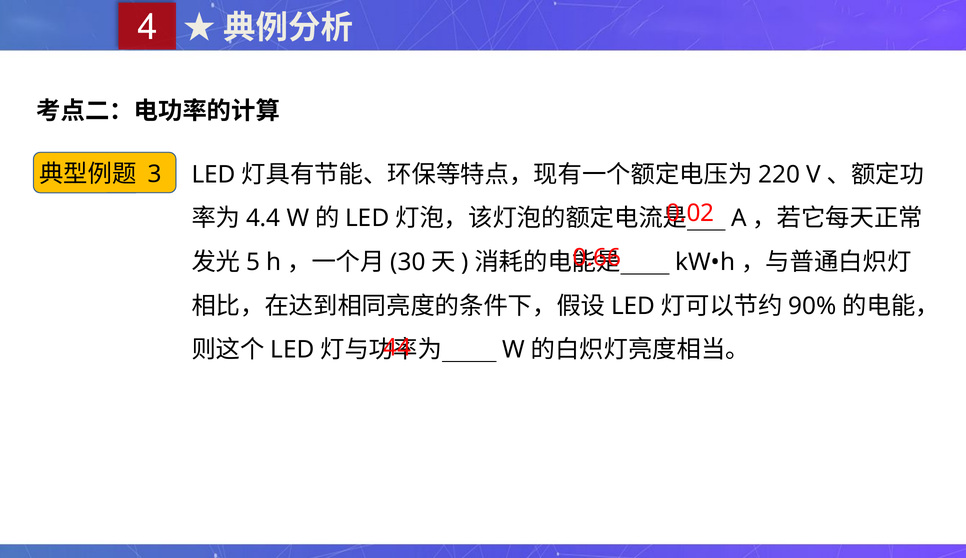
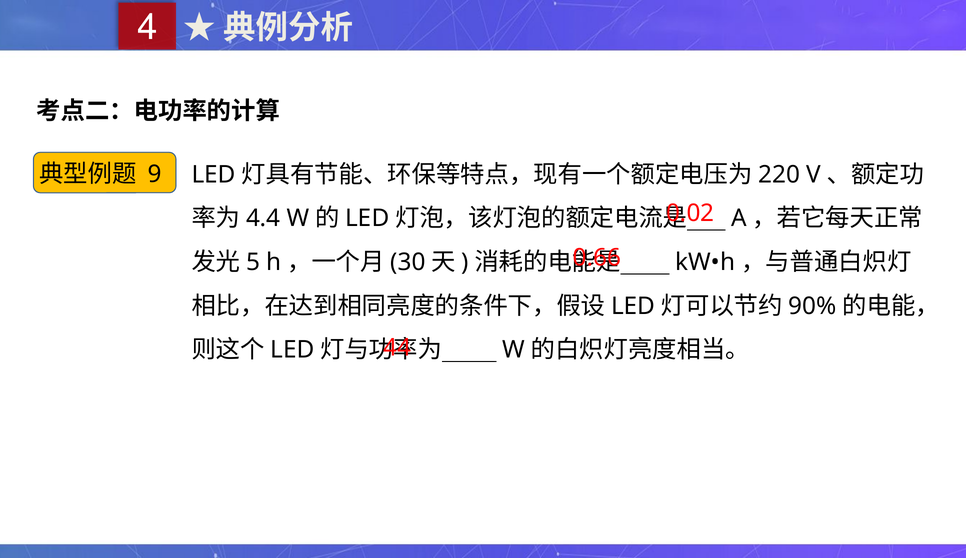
3: 3 -> 9 (155, 174)
